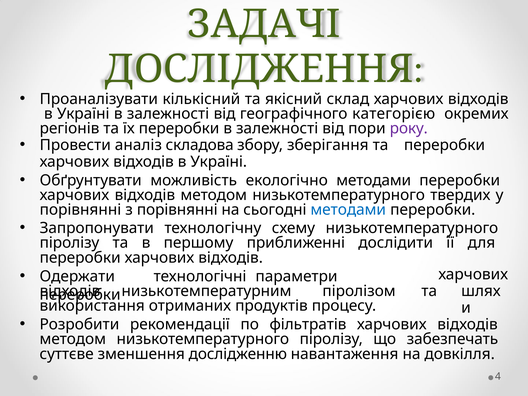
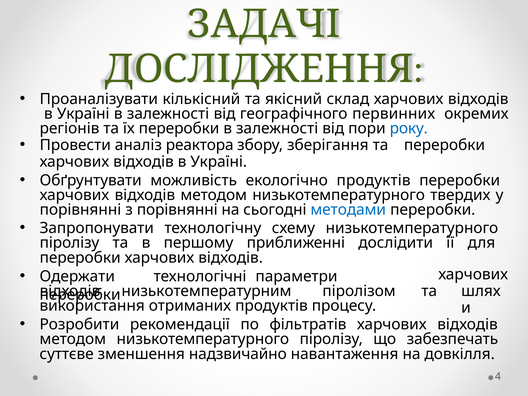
категорією: категорією -> первинних (394, 114)
року colour: purple -> blue (409, 128)
складова: складова -> реактора (200, 145)
екологічно методами: методами -> продуктів (374, 180)
дослідженню: дослідженню -> надзвичайно (238, 354)
